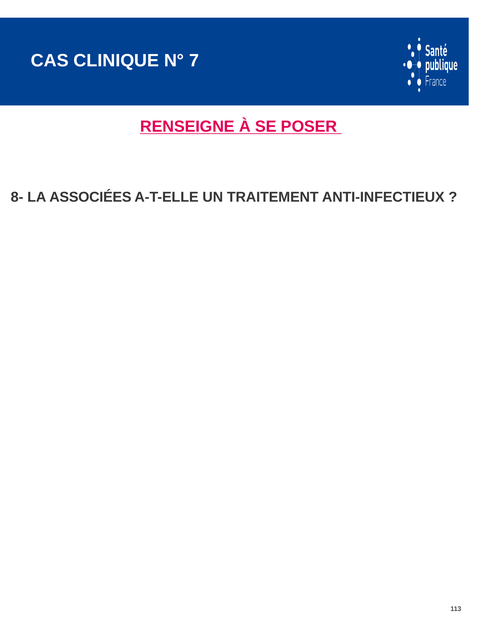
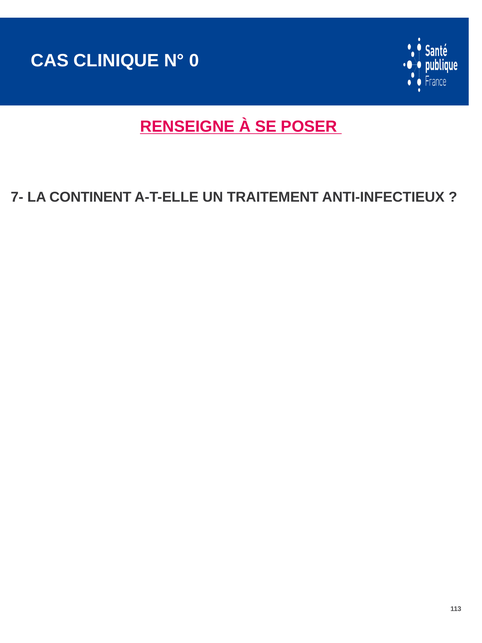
7: 7 -> 0 (194, 60)
8-: 8- -> 7- (17, 197)
ASSOCIÉES: ASSOCIÉES -> CONTINENT (90, 197)
